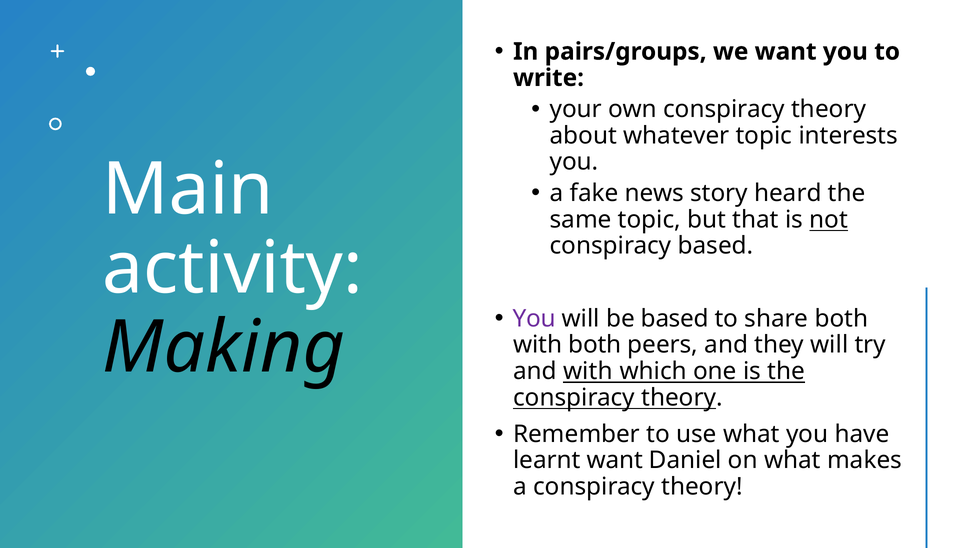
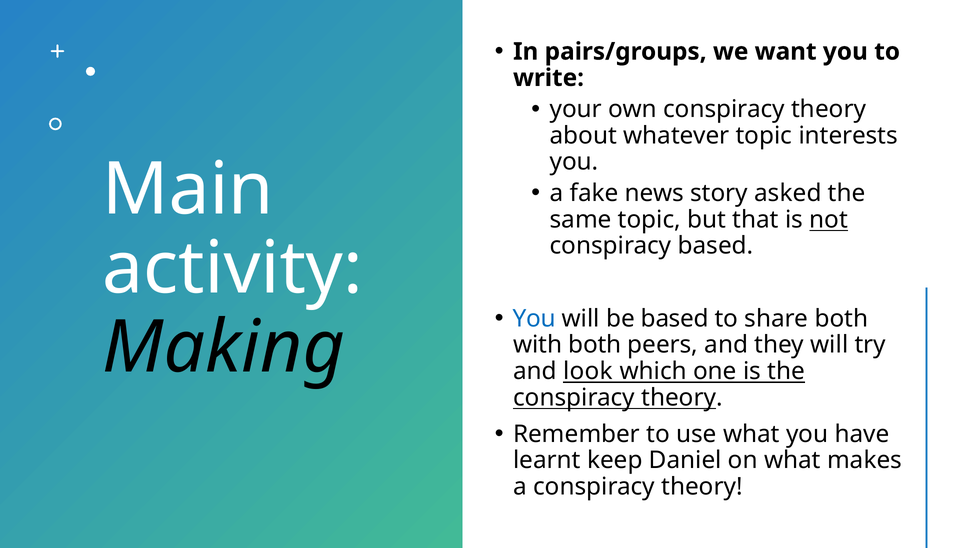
heard: heard -> asked (788, 193)
You colour: purple -> blue (534, 319)
and with: with -> look (588, 372)
learnt want: want -> keep (615, 461)
